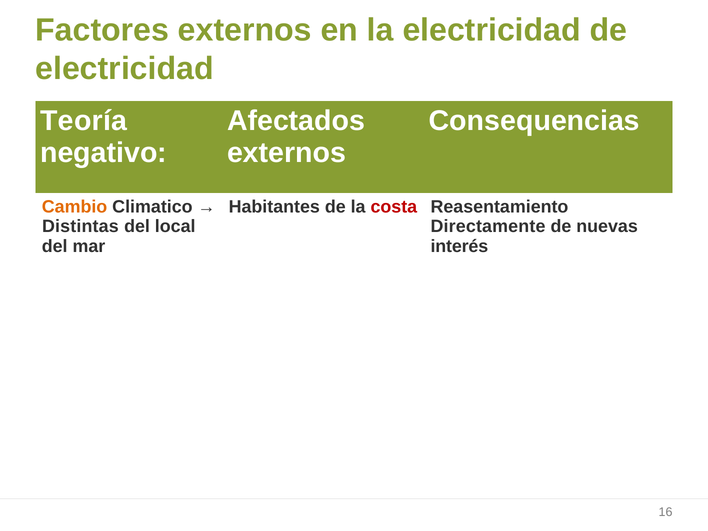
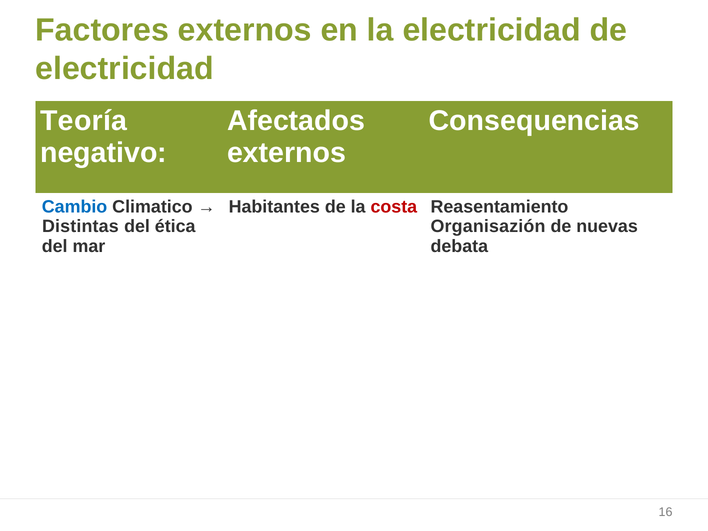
Cambio colour: orange -> blue (75, 207)
local: local -> ética (175, 227)
Directamente: Directamente -> Organisazión (488, 227)
interés: interés -> debata (459, 246)
